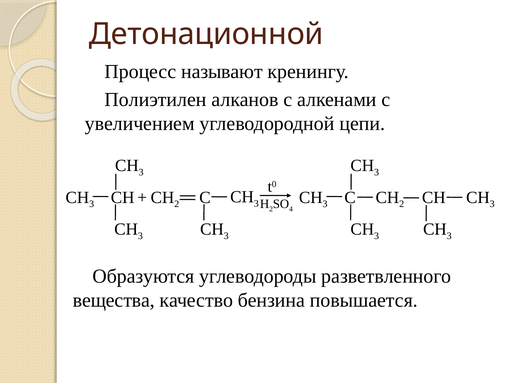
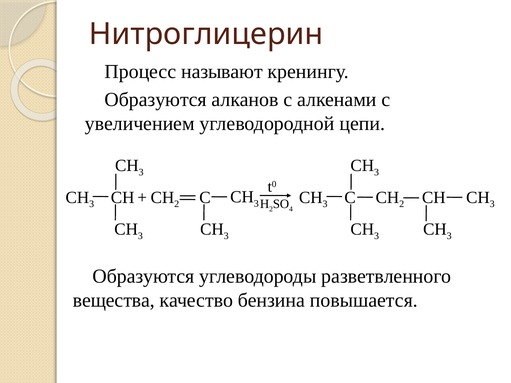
Детонационной: Детонационной -> Нитроглицерин (206, 34)
Полиэтилен: Полиэтилен -> Образуются (156, 100)
